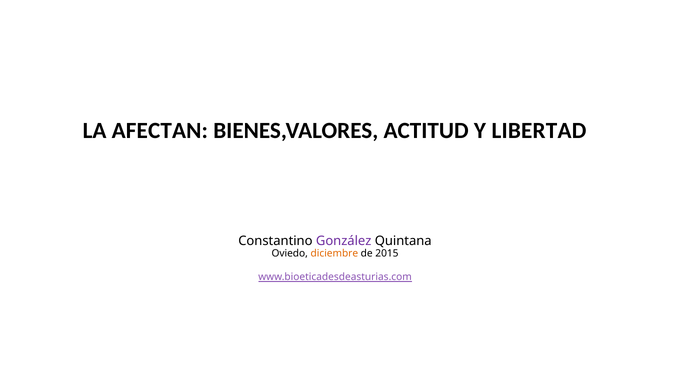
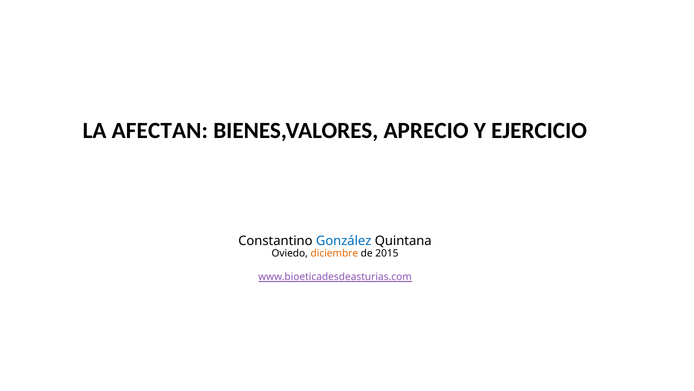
ACTITUD: ACTITUD -> APRECIO (426, 130)
LIBERTAD: LIBERTAD -> EJERCICIO (539, 130)
González colour: purple -> blue (344, 241)
